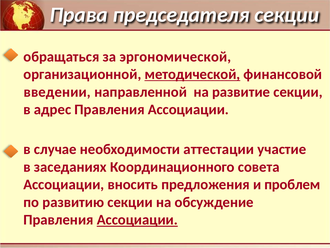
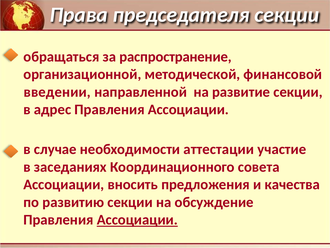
эргономической: эргономической -> распространение (175, 57)
методической underline: present -> none (192, 74)
проблем: проблем -> качества (292, 184)
